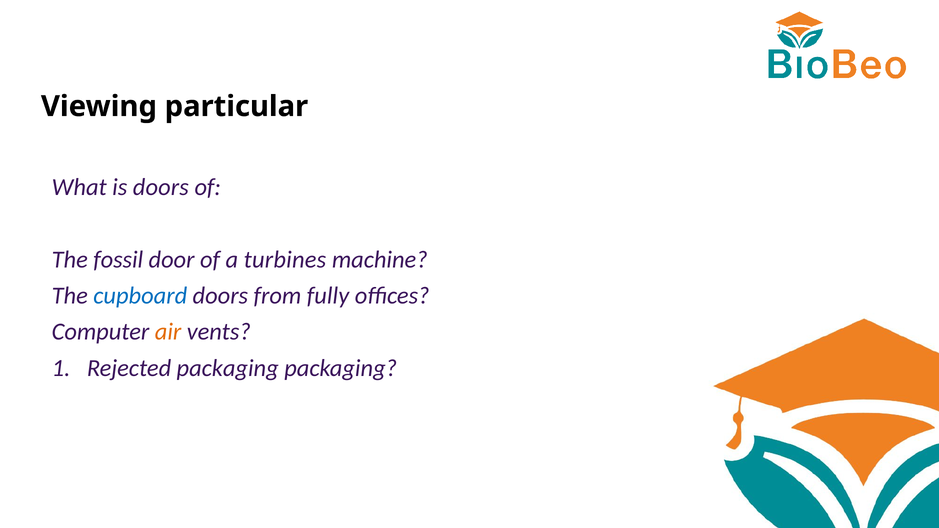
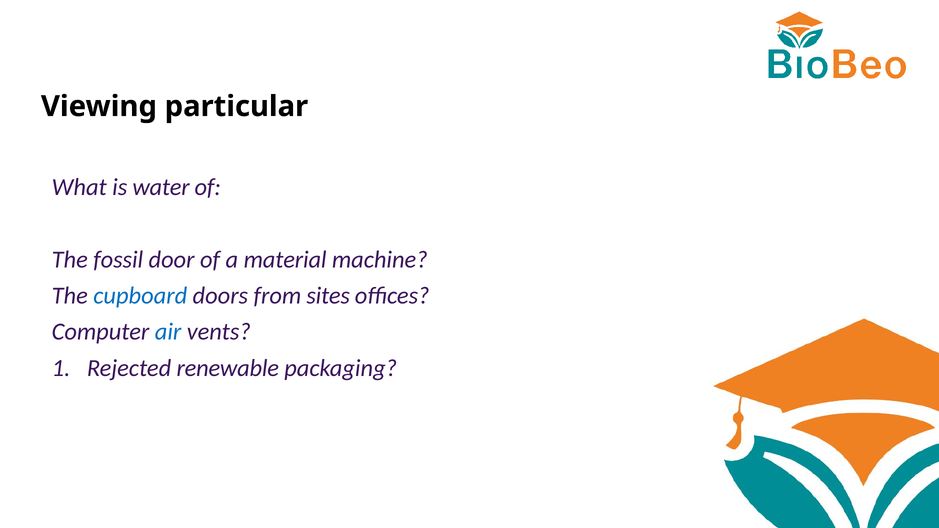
is doors: doors -> water (161, 187)
turbines: turbines -> material (285, 260)
fully: fully -> sites (328, 296)
air colour: orange -> blue (168, 332)
Rejected packaging: packaging -> renewable (228, 368)
